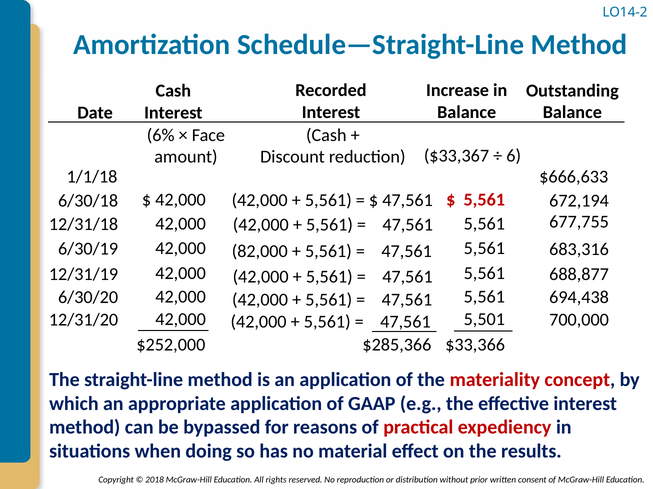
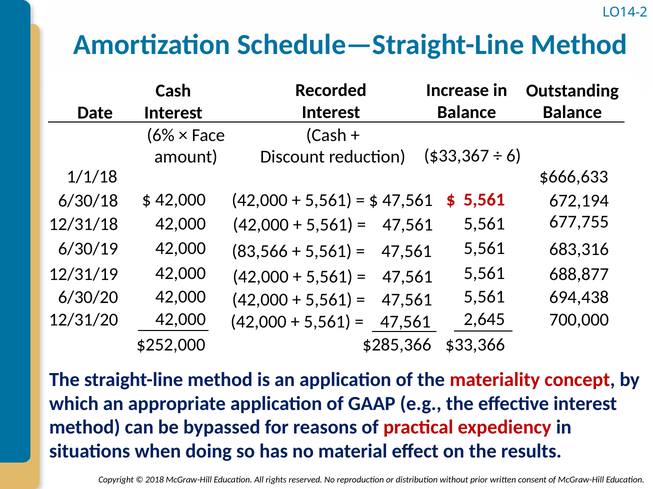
82,000: 82,000 -> 83,566 (260, 252)
5,501: 5,501 -> 2,645 (484, 320)
